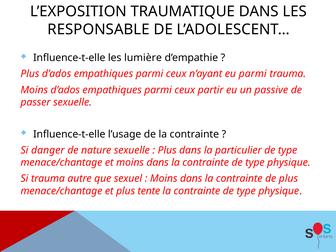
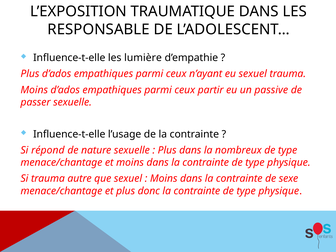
eu parmi: parmi -> sexuel (253, 74)
danger: danger -> répond (48, 150)
particulier: particulier -> nombreux (238, 150)
de plus: plus -> sexe (288, 179)
tente: tente -> donc (149, 191)
